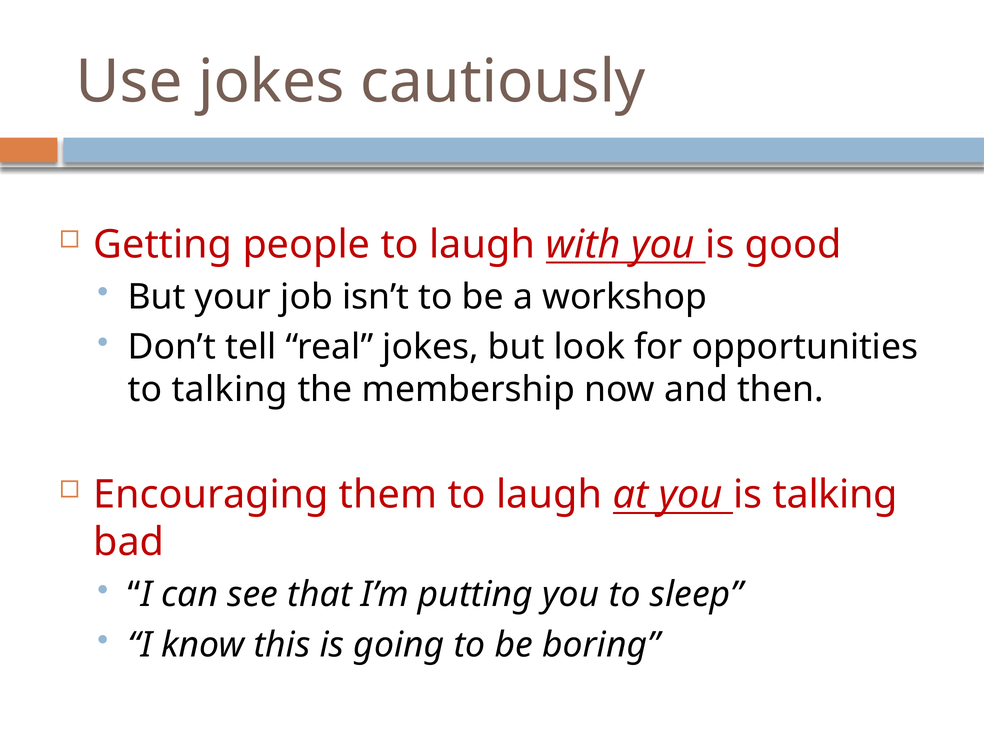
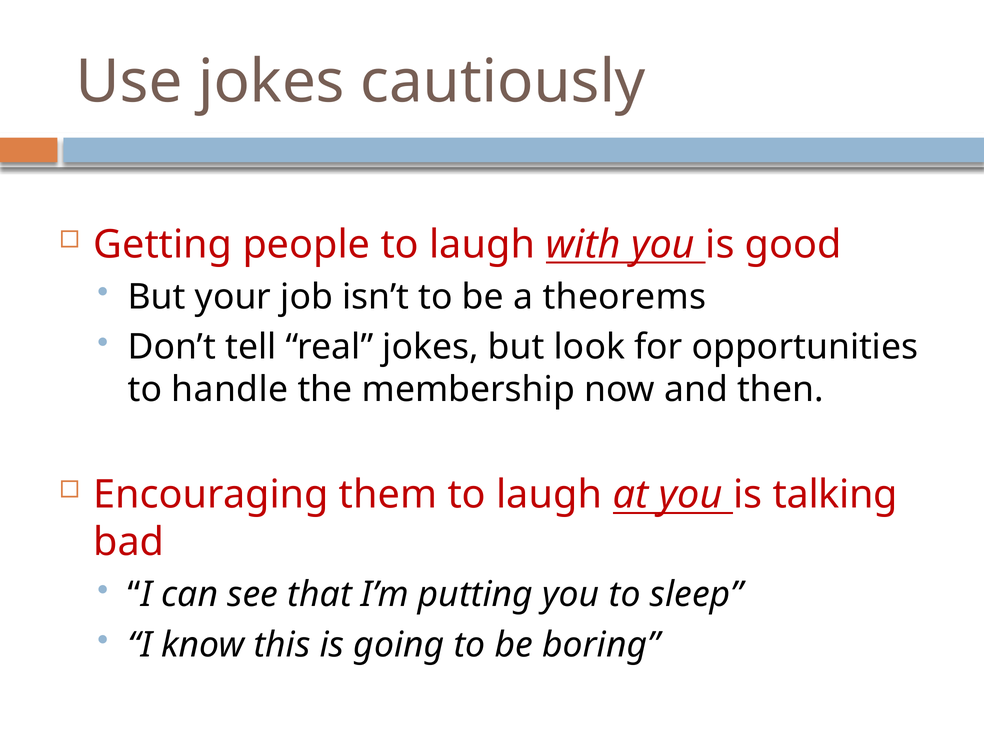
workshop: workshop -> theorems (624, 297)
to talking: talking -> handle (230, 390)
